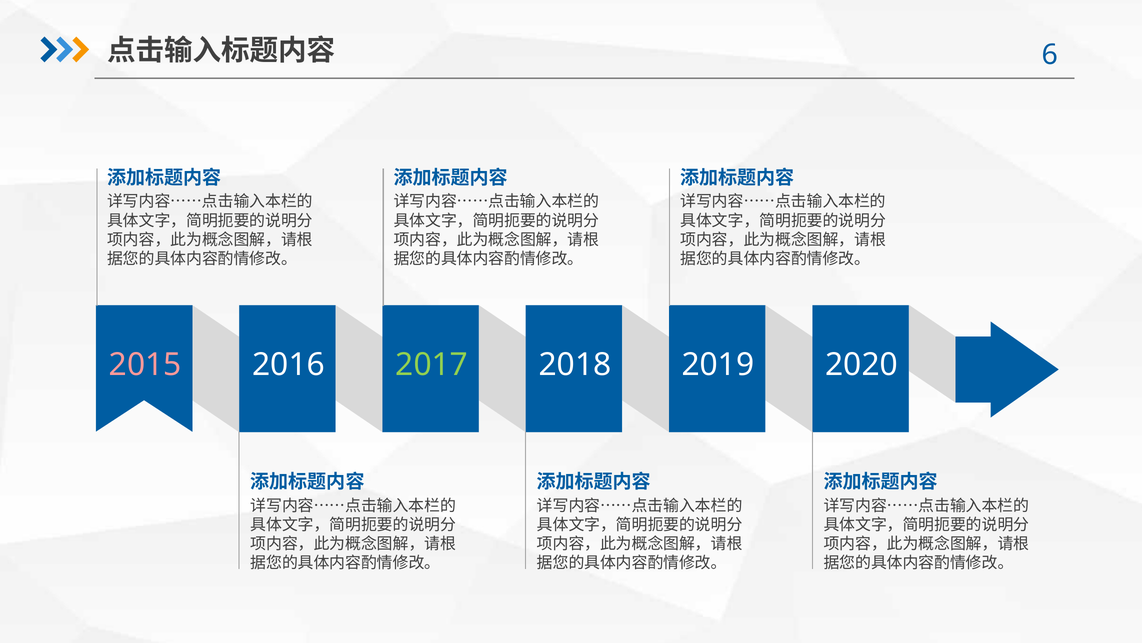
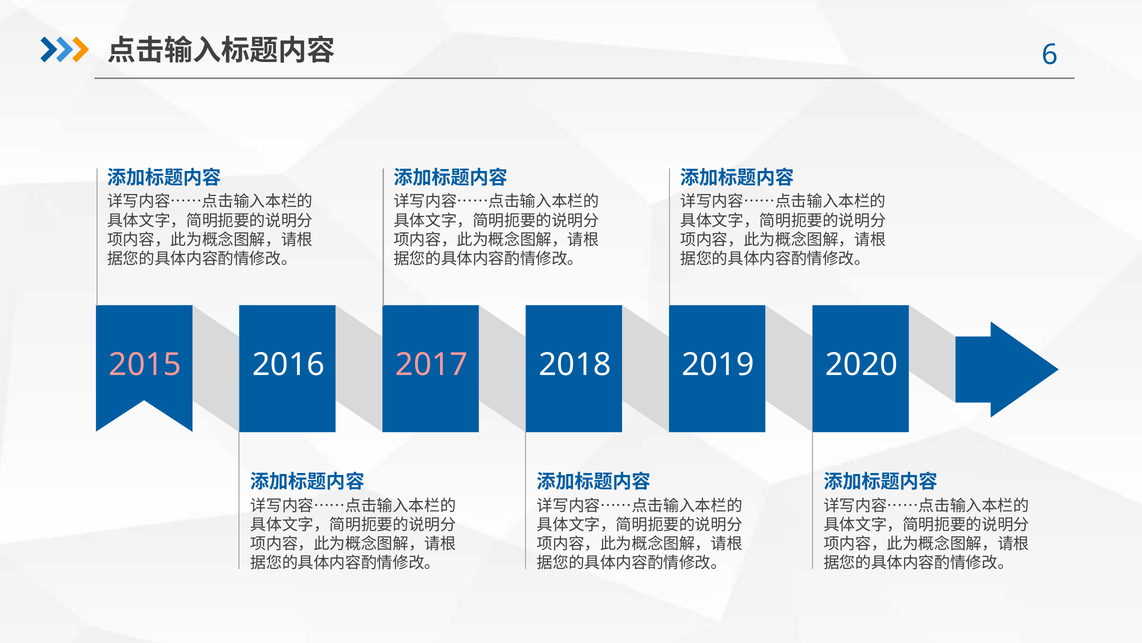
2017 colour: light green -> pink (432, 365)
